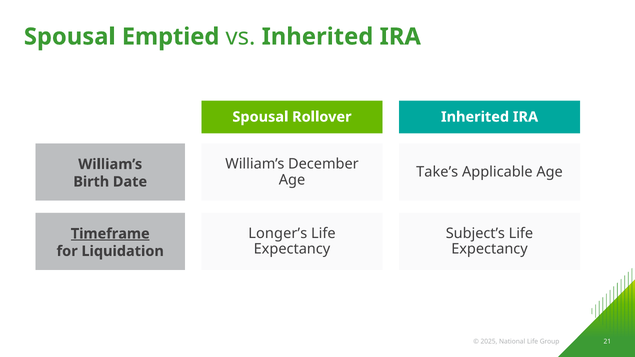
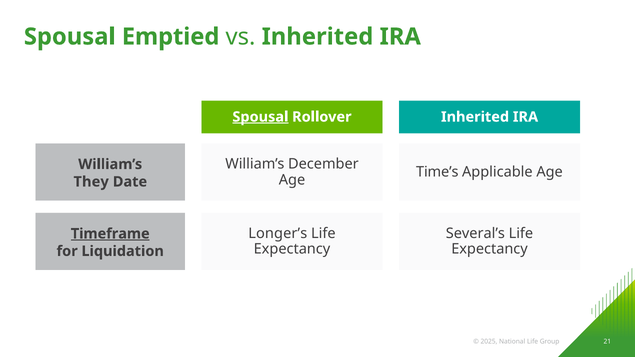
Spousal underline: none -> present (260, 117)
Take’s: Take’s -> Time’s (437, 172)
Birth: Birth -> They (91, 182)
Subject’s: Subject’s -> Several’s (475, 234)
